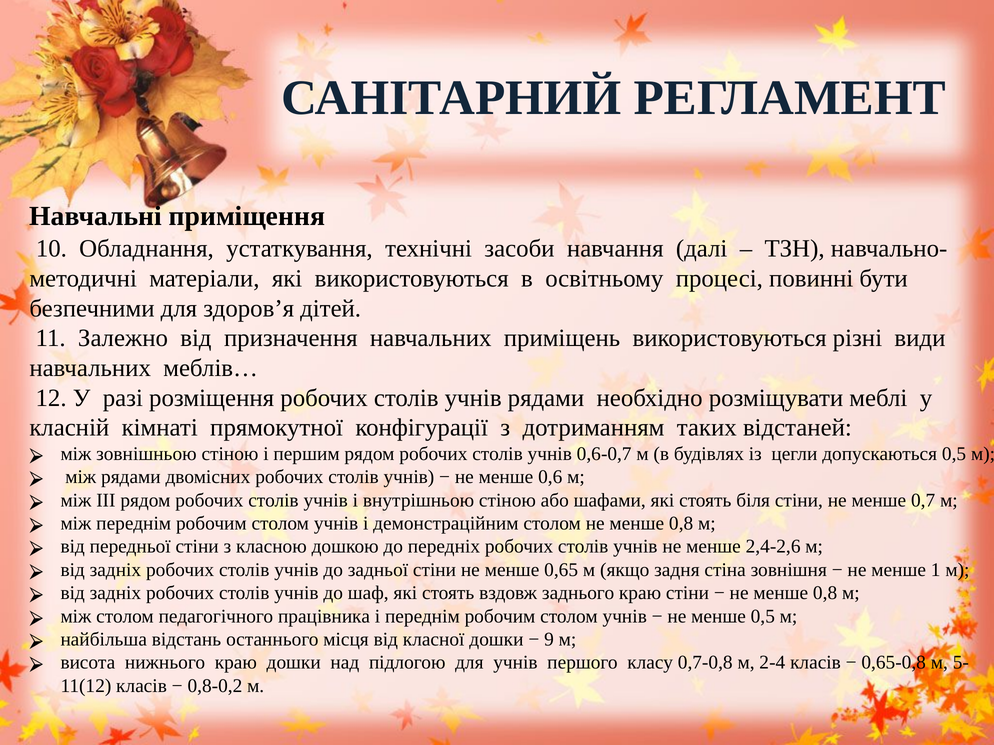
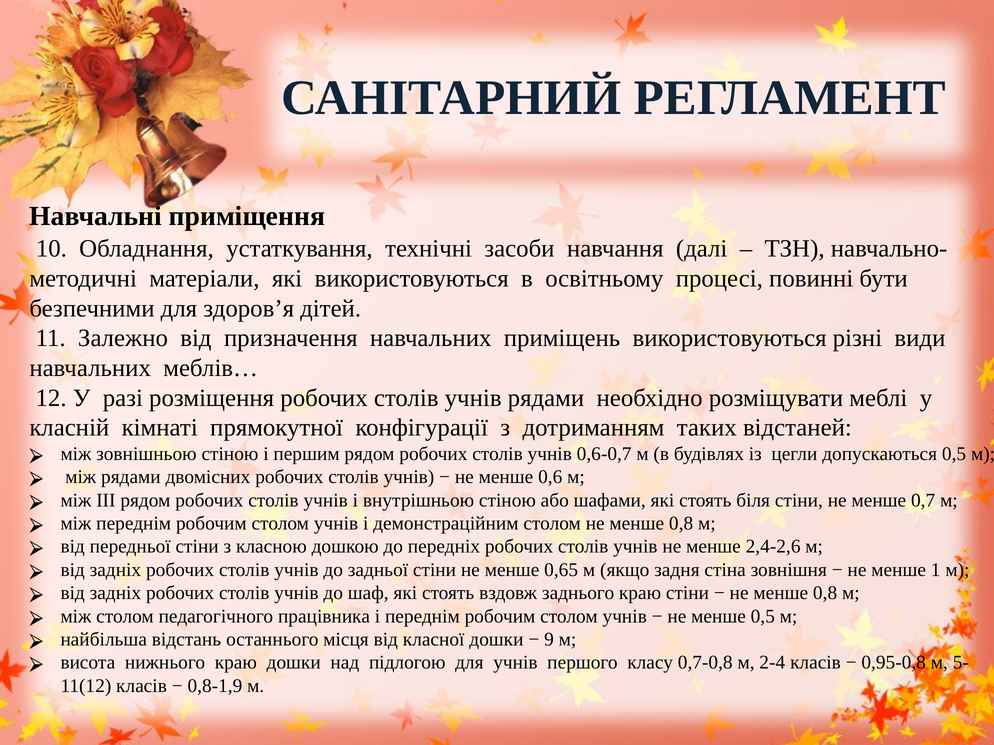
0,65-0,8: 0,65-0,8 -> 0,95-0,8 (894, 663)
0,8-0,2: 0,8-0,2 -> 0,8-1,9 (215, 686)
